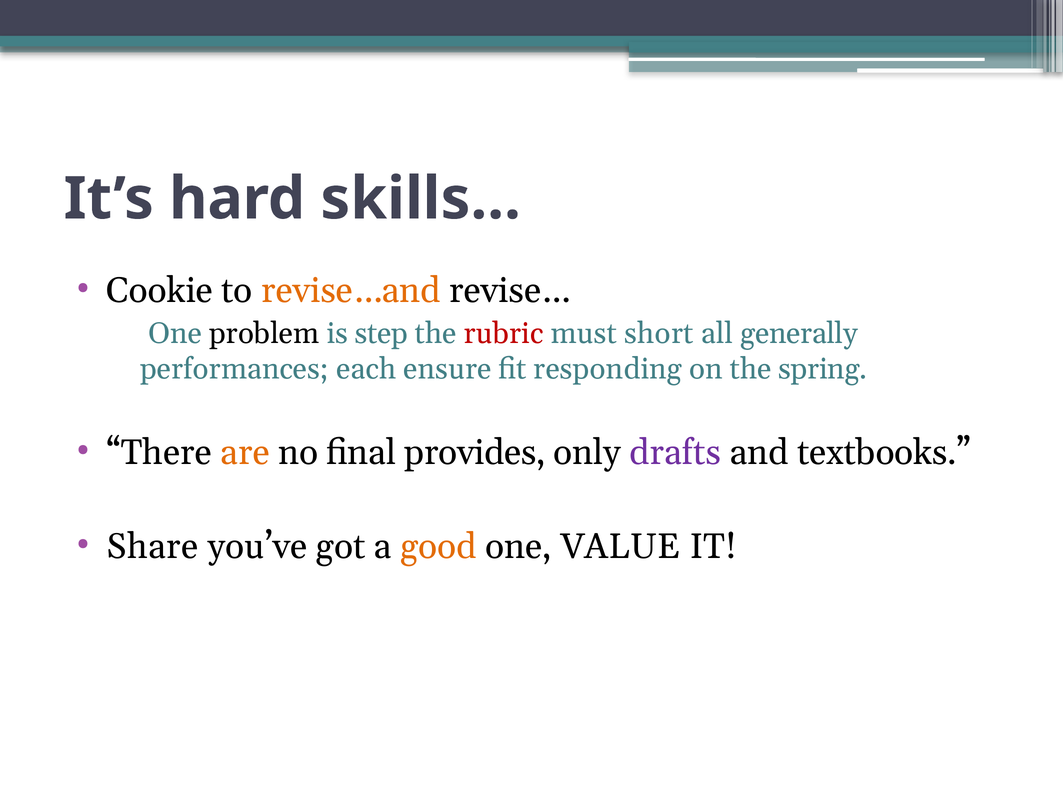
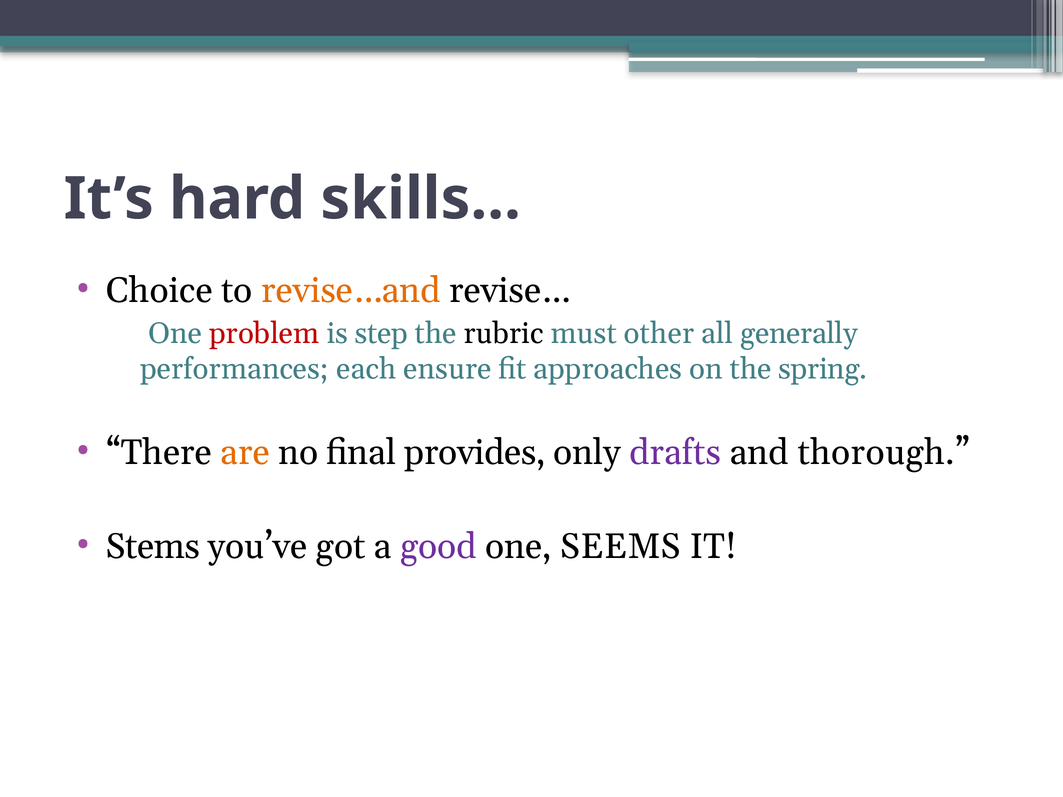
Cookie: Cookie -> Choice (159, 290)
problem colour: black -> red (264, 333)
rubric colour: red -> black (504, 333)
short: short -> other (659, 333)
responding: responding -> approaches (608, 369)
textbooks: textbooks -> thorough (884, 453)
Share: Share -> Stems (153, 547)
good colour: orange -> purple (439, 547)
VALUE: VALUE -> SEEMS (621, 547)
